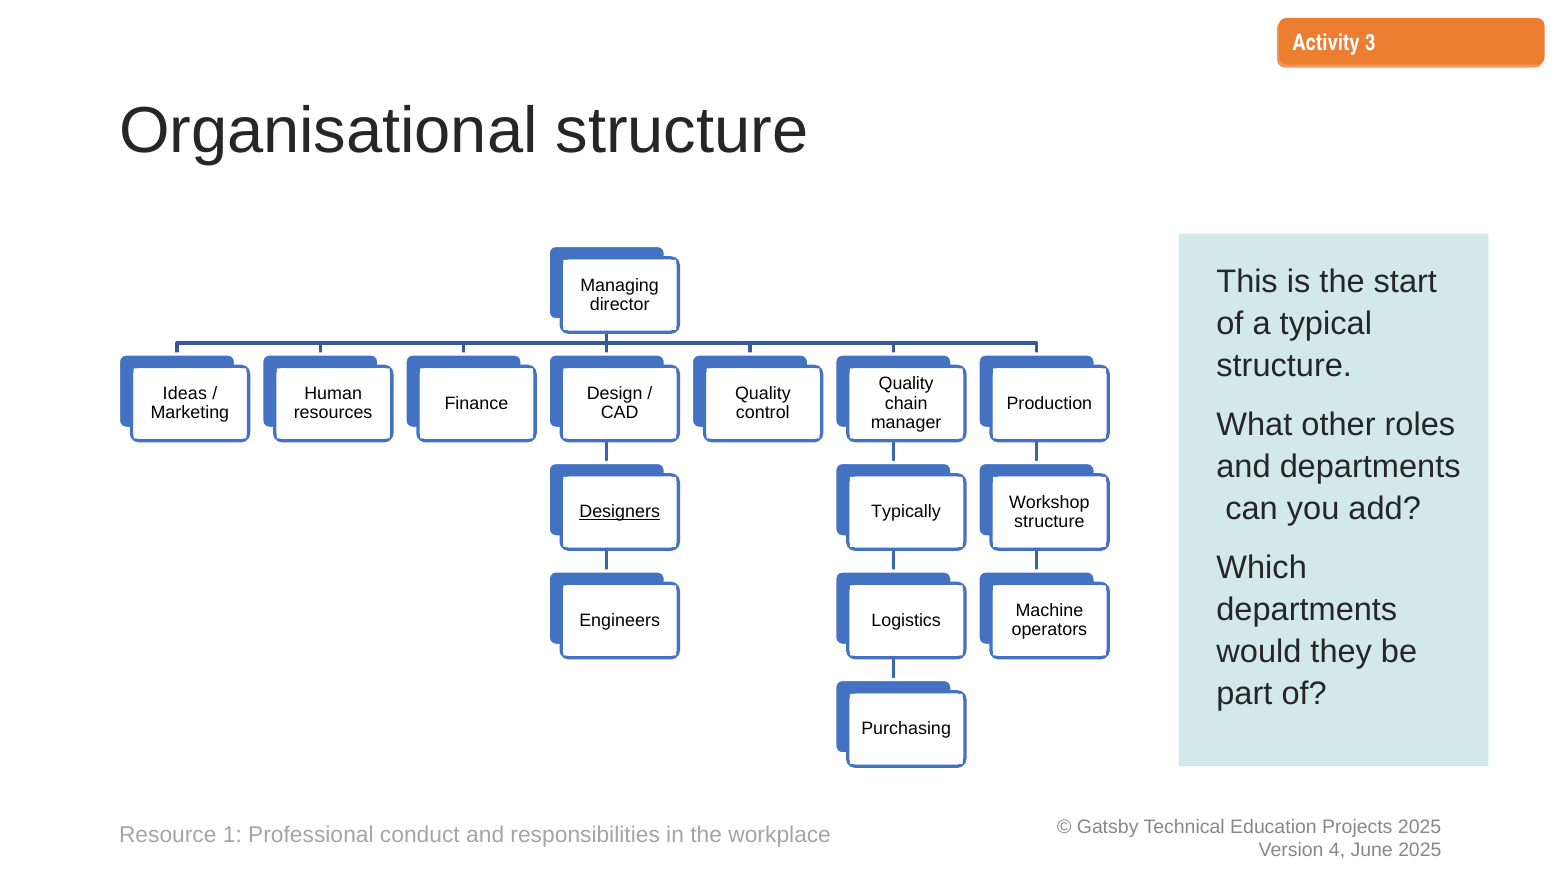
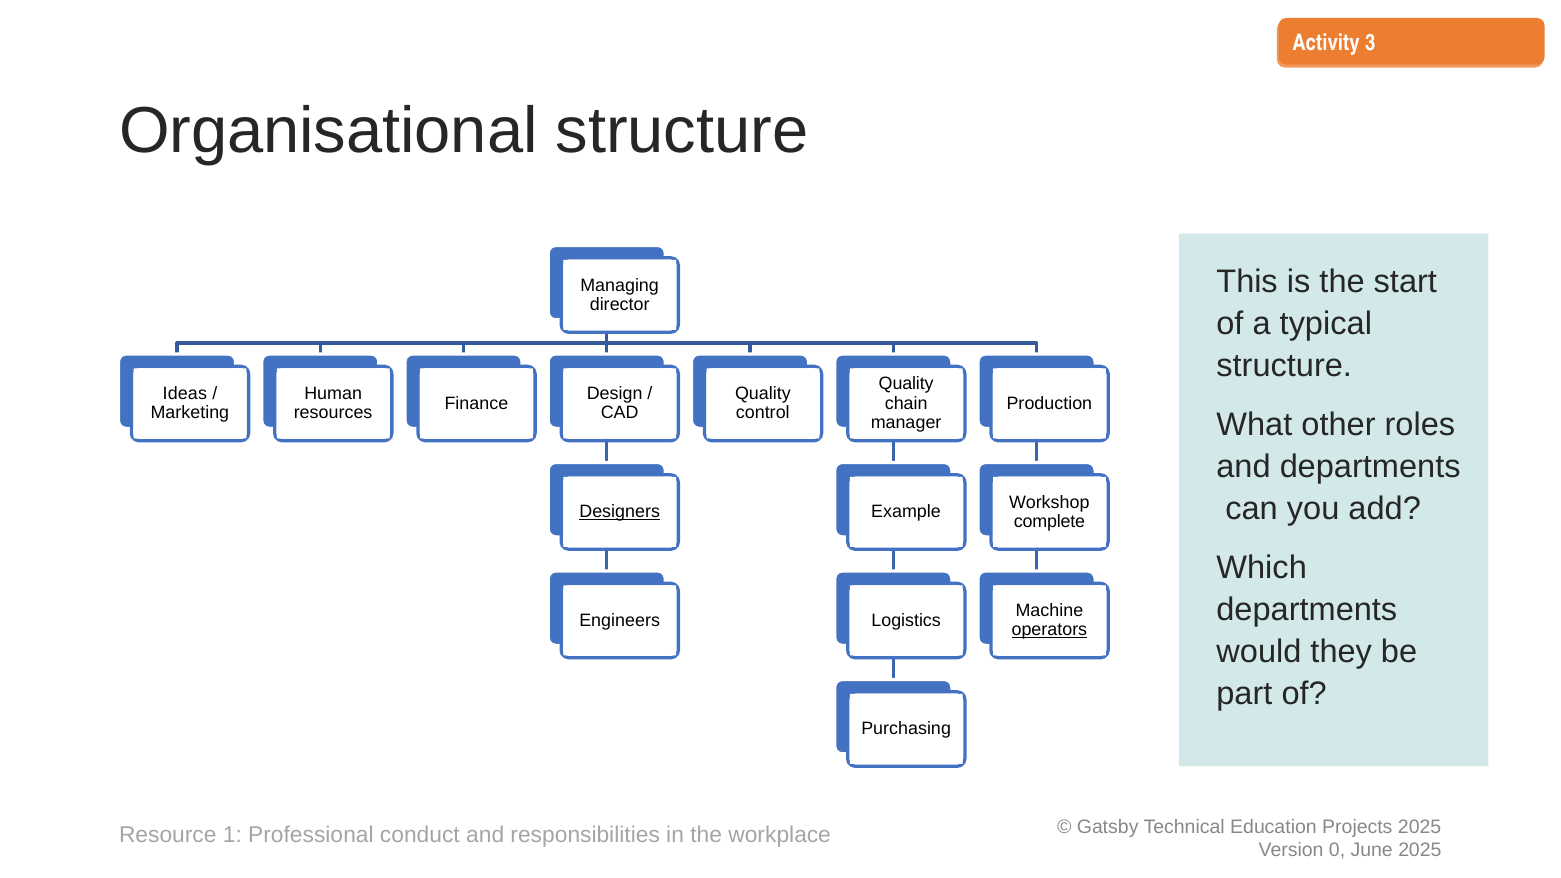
Typically: Typically -> Example (906, 512)
structure: structure -> complete (1049, 522)
operators underline: none -> present (1049, 630)
4: 4 -> 0 (1337, 850)
